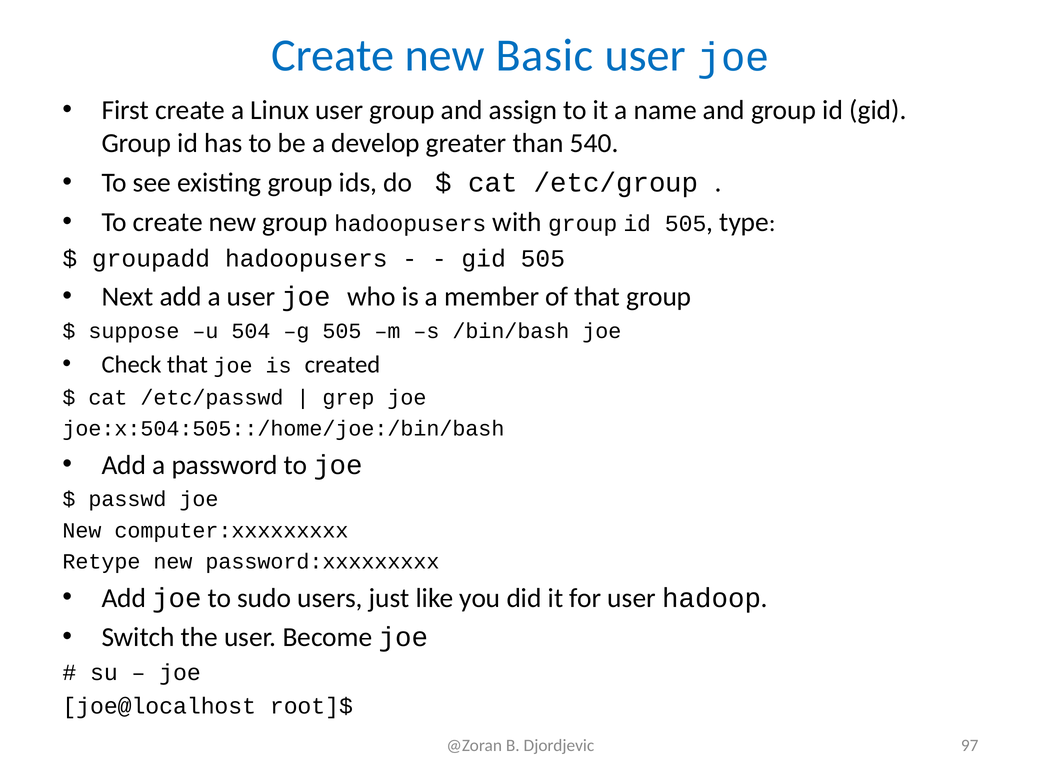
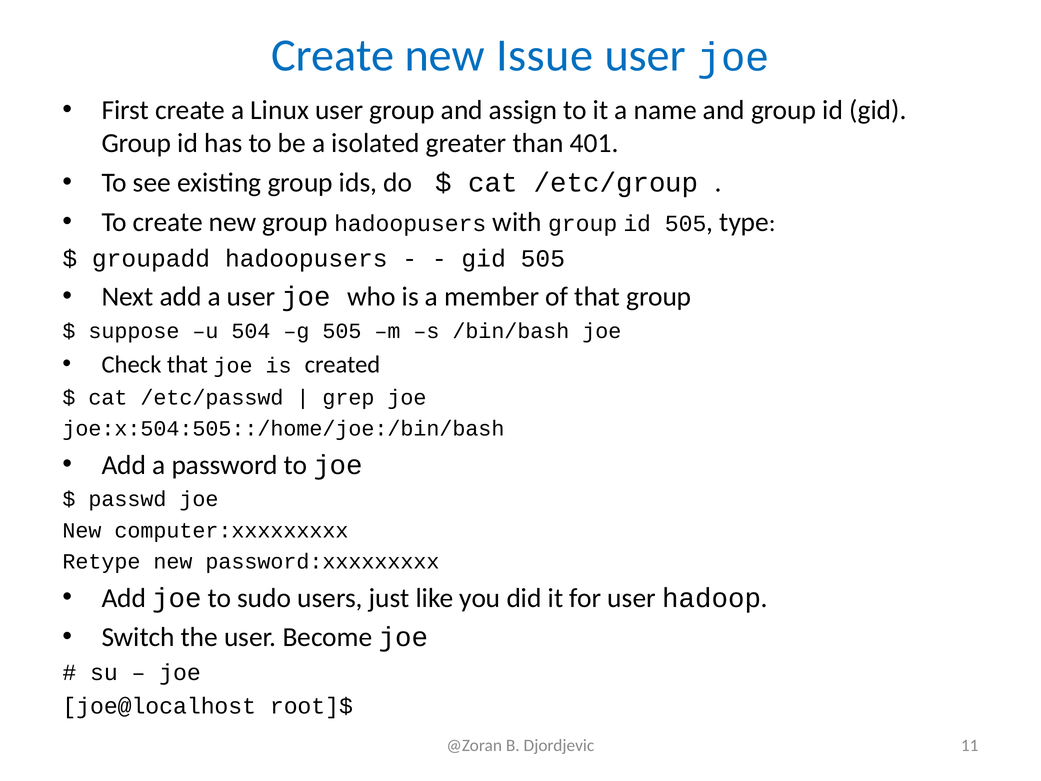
Basic: Basic -> Issue (545, 55)
develop: develop -> isolated (376, 143)
540: 540 -> 401 (594, 143)
97: 97 -> 11 (970, 745)
